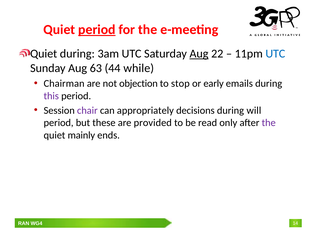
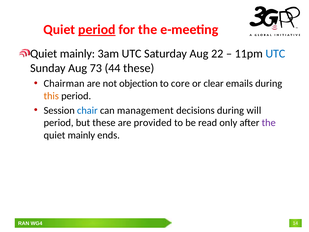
during: during -> mainly (77, 54)
Aug underline: present -> none (199, 54)
63: 63 -> 73 (96, 68)
44 while: while -> these (139, 68)
stop: stop -> core (180, 83)
early: early -> clear (214, 83)
this colour: purple -> orange (51, 96)
chair colour: purple -> blue (87, 110)
appropriately: appropriately -> management (145, 110)
